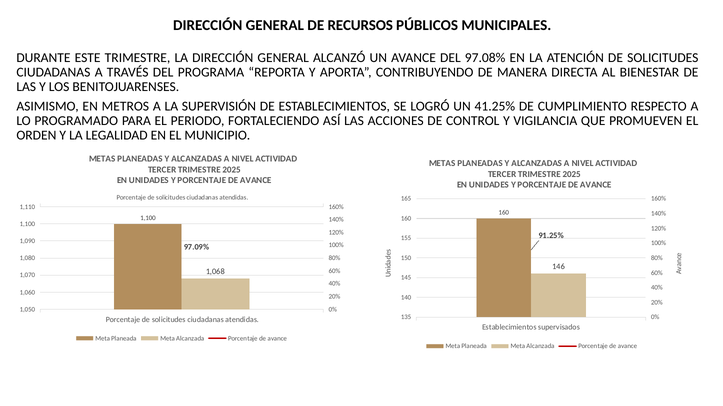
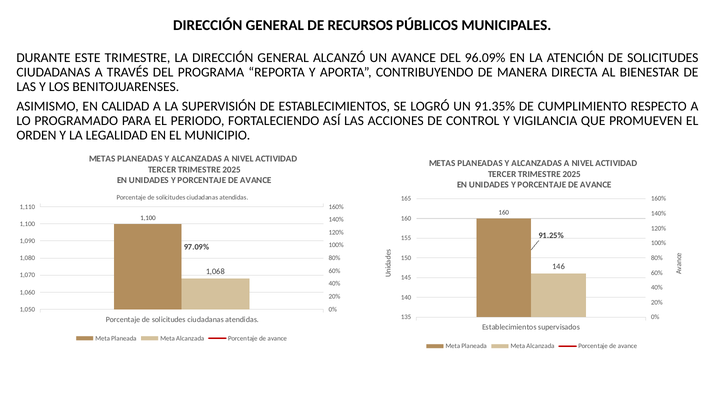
97.08%: 97.08% -> 96.09% (485, 58)
METROS: METROS -> CALIDAD (125, 106)
41.25%: 41.25% -> 91.35% (495, 106)
